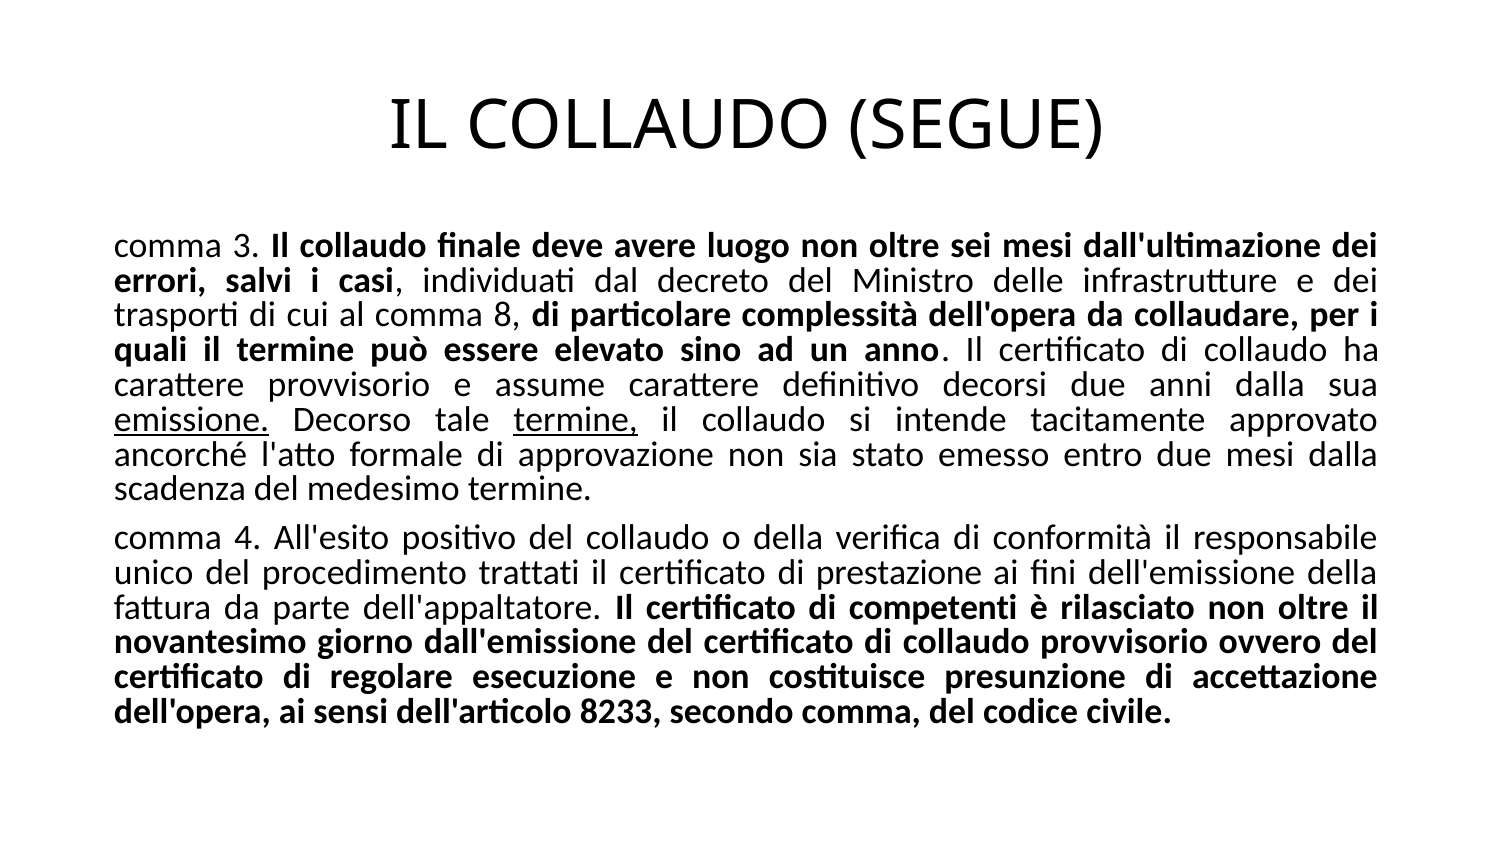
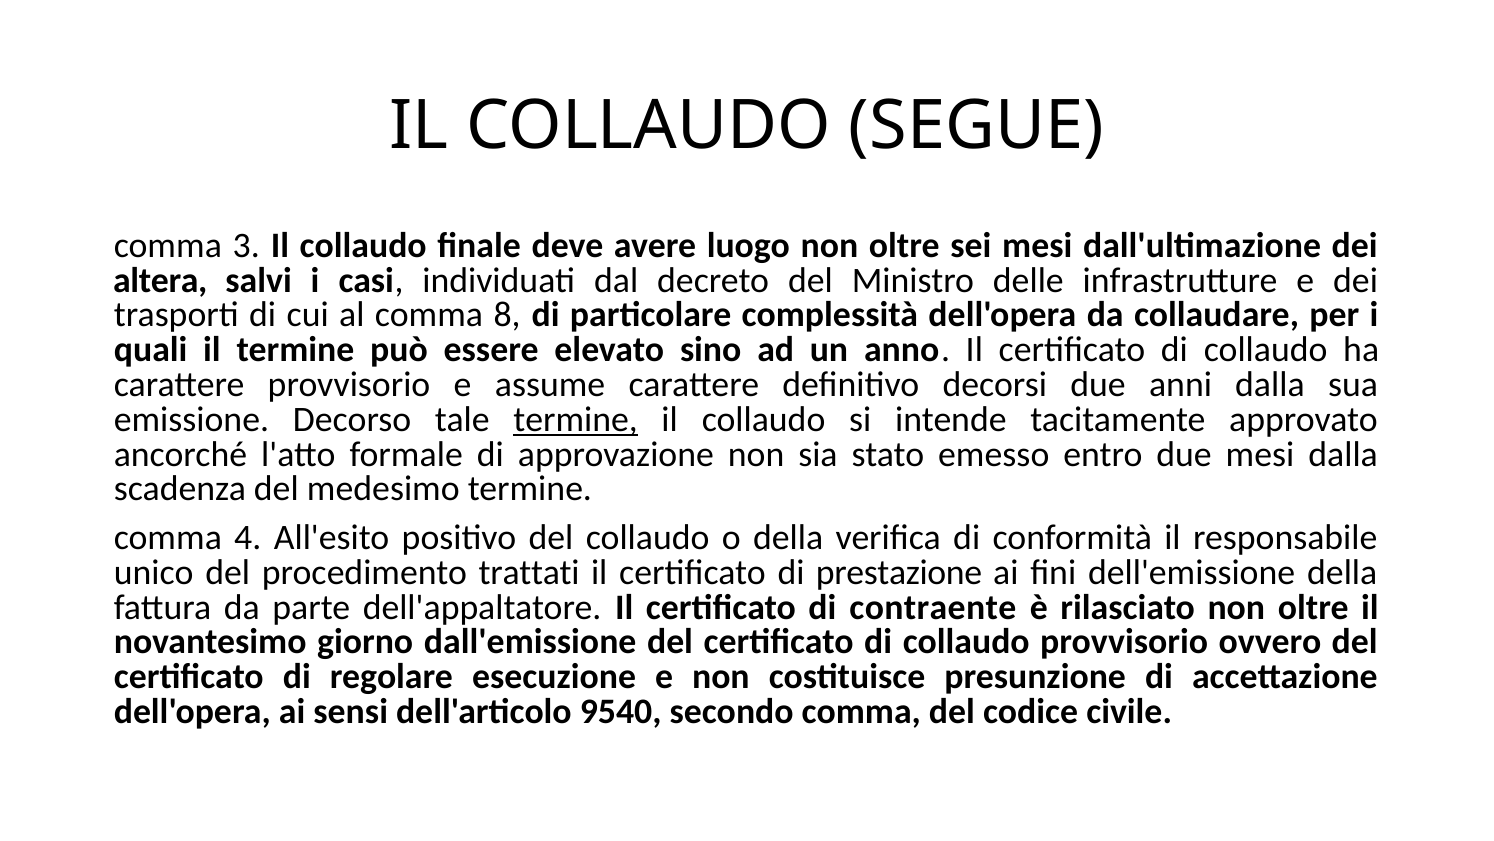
errori: errori -> altera (160, 280)
emissione underline: present -> none (191, 419)
competenti: competenti -> contraente (933, 607)
8233: 8233 -> 9540 (621, 711)
